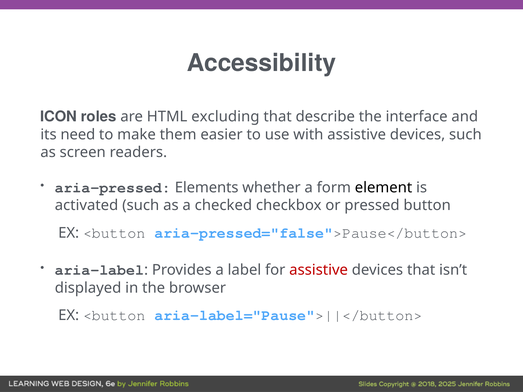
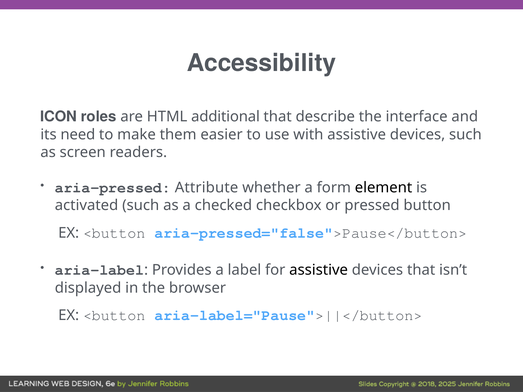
excluding: excluding -> additional (225, 117)
Elements: Elements -> Attribute (207, 188)
assistive colour: red -> black (319, 270)
